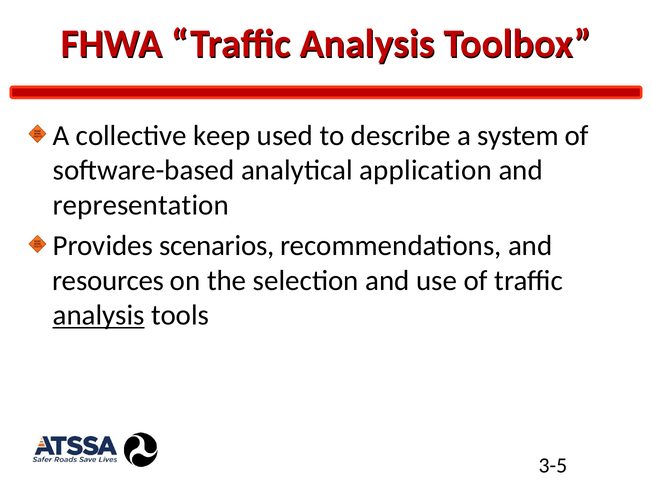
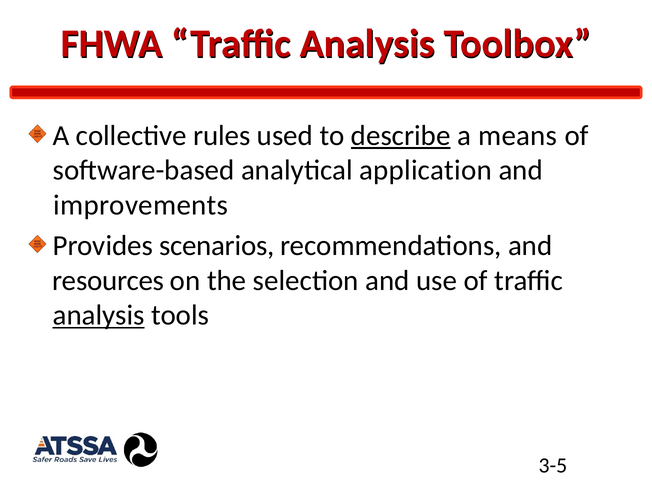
keep: keep -> rules (222, 136)
describe underline: none -> present (401, 136)
system: system -> means (518, 136)
representation: representation -> improvements (141, 205)
